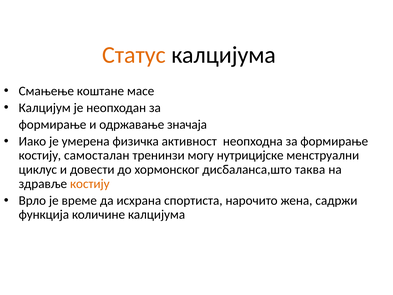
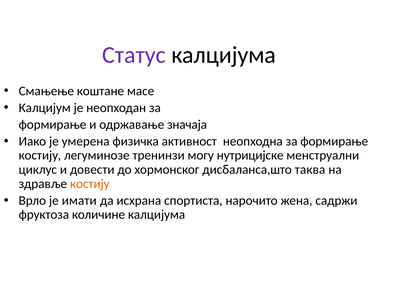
Статус colour: orange -> purple (134, 55)
самосталан: самосталан -> легуминозе (97, 155)
време: време -> имати (79, 200)
функција: функција -> фруктоза (44, 214)
